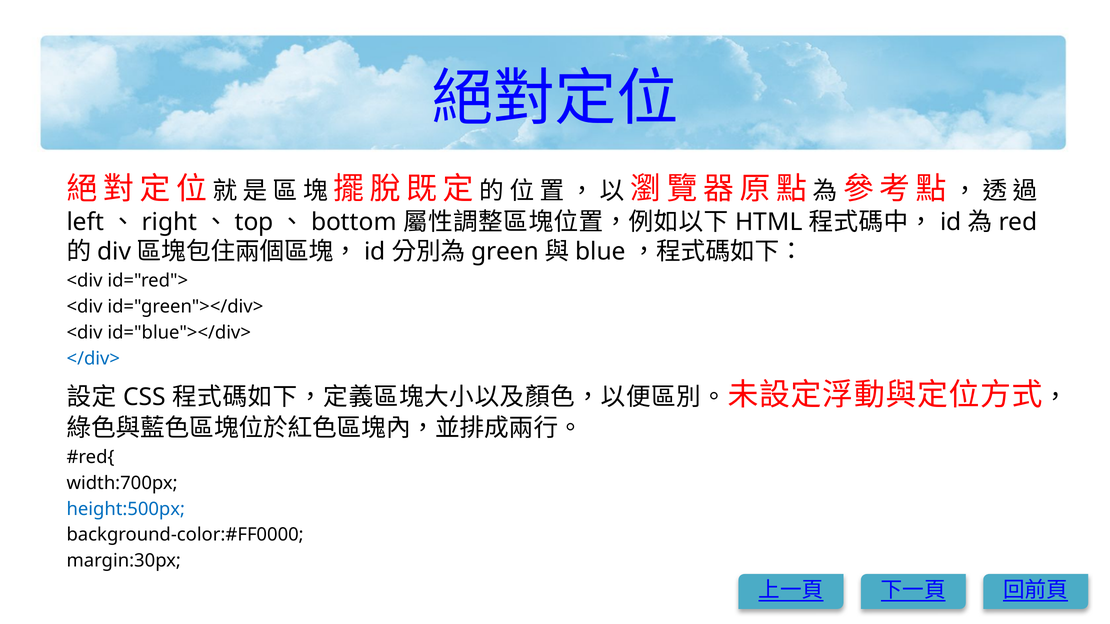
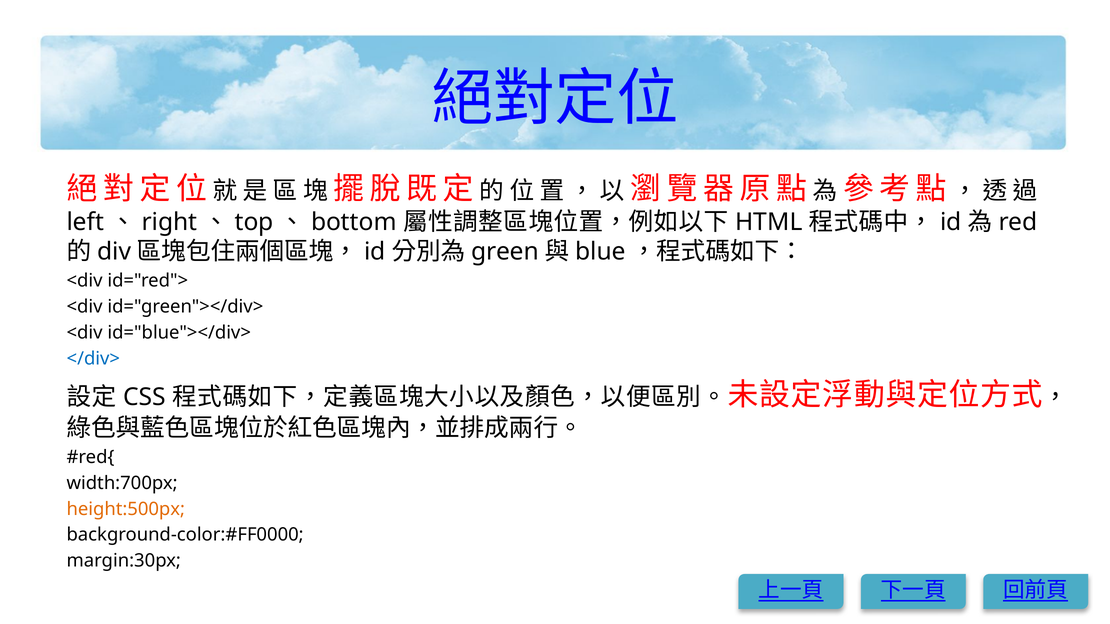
height:500px colour: blue -> orange (126, 509)
